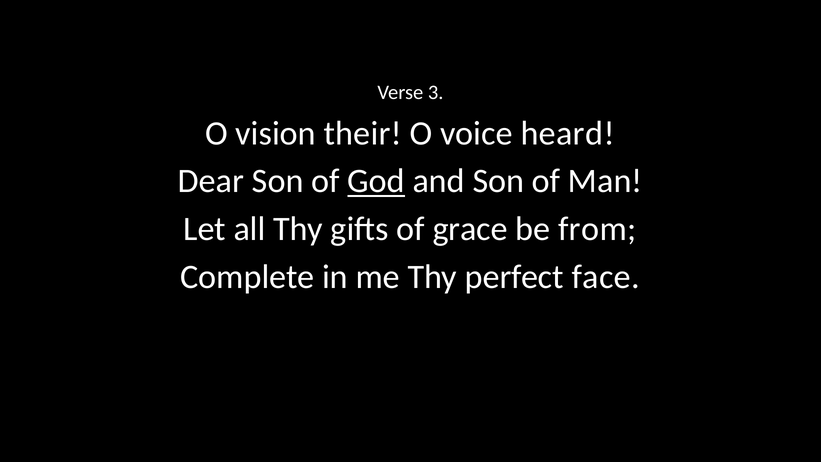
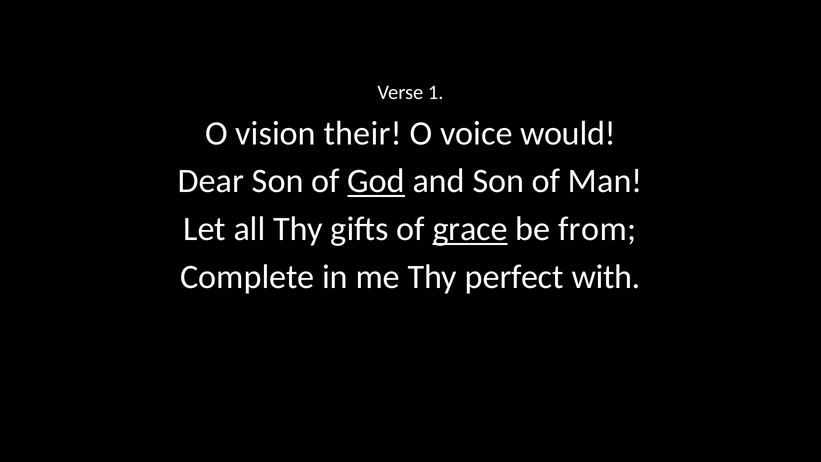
3: 3 -> 1 (436, 93)
heard: heard -> would (568, 133)
grace underline: none -> present (470, 229)
face: face -> with (606, 277)
